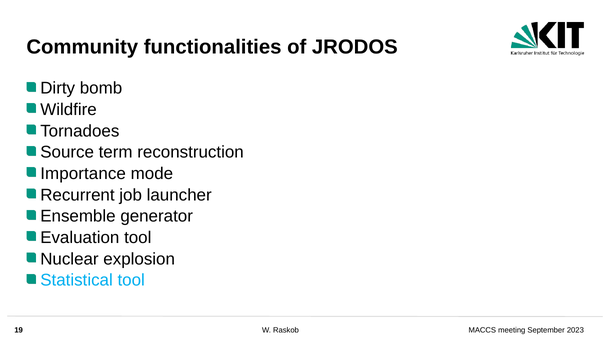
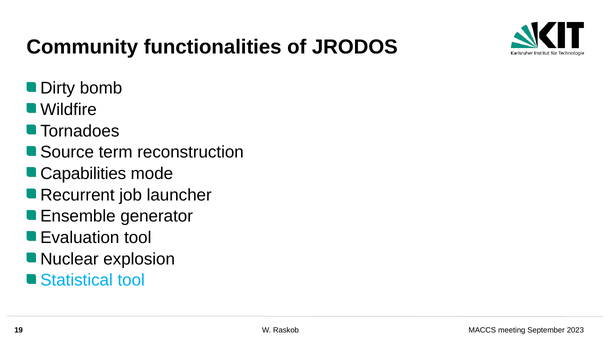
Importance: Importance -> Capabilities (83, 174)
